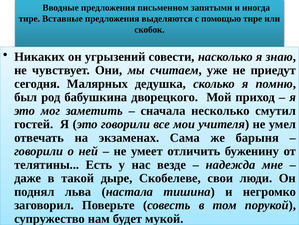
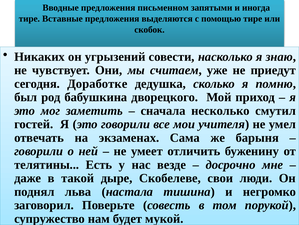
Малярных: Малярных -> Доработке (97, 83)
надежда: надежда -> досрочно (231, 164)
